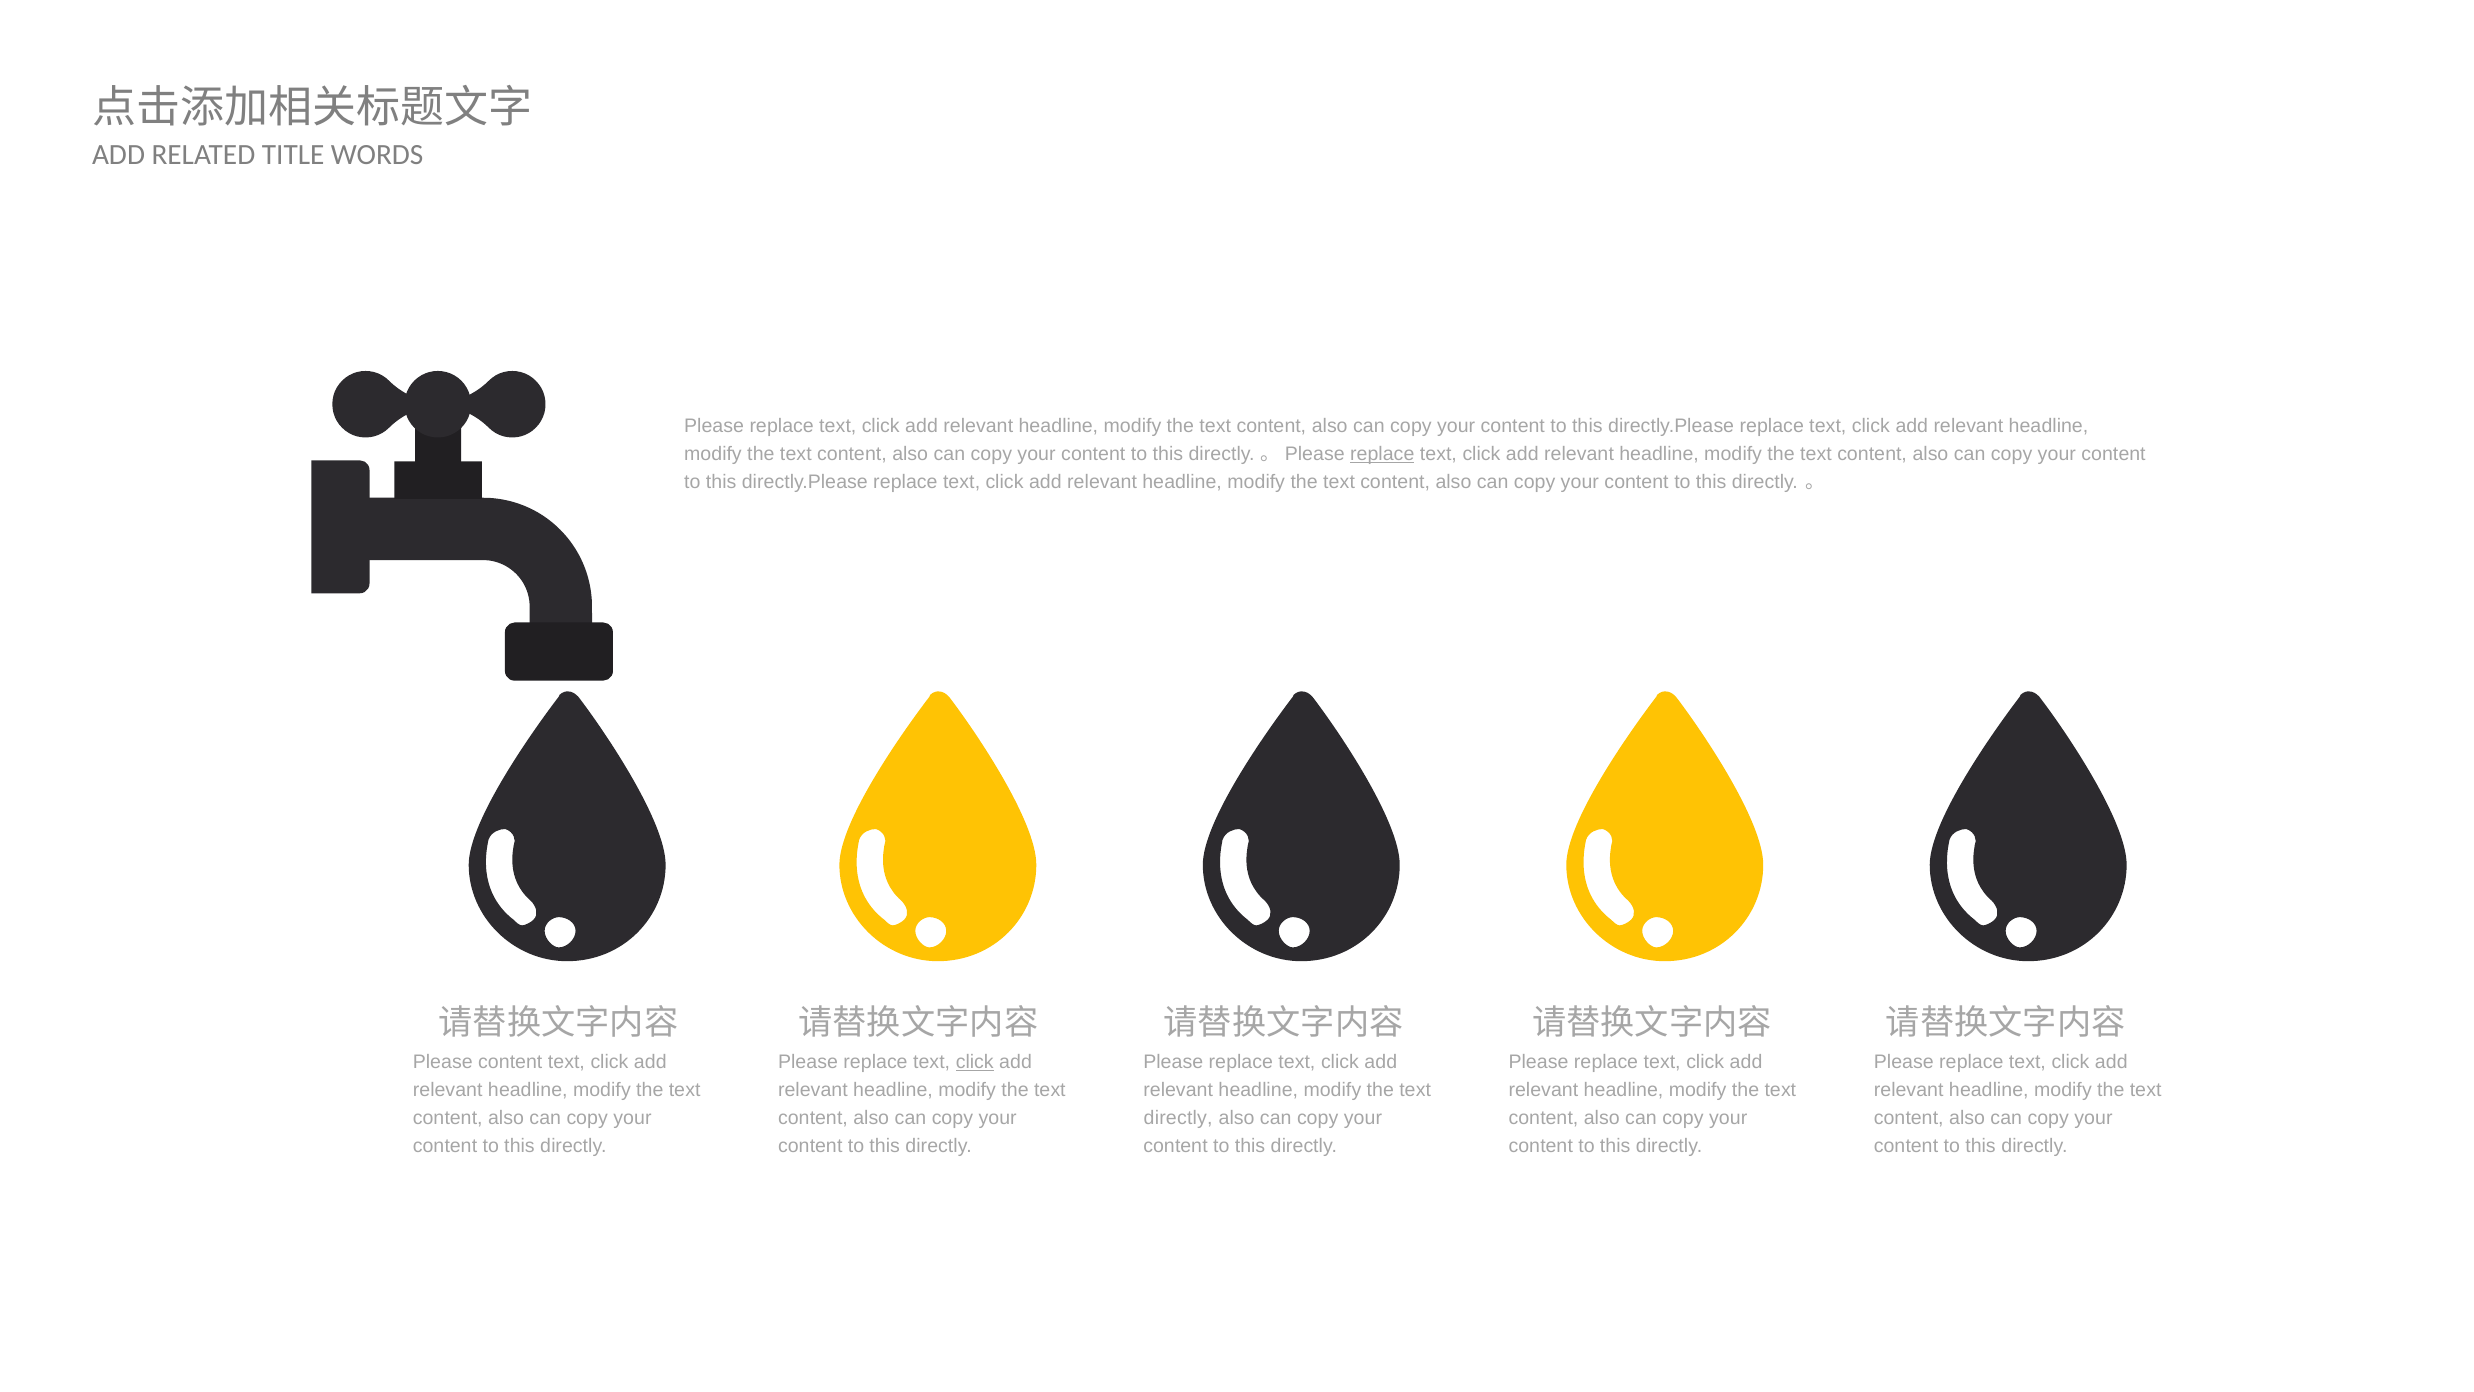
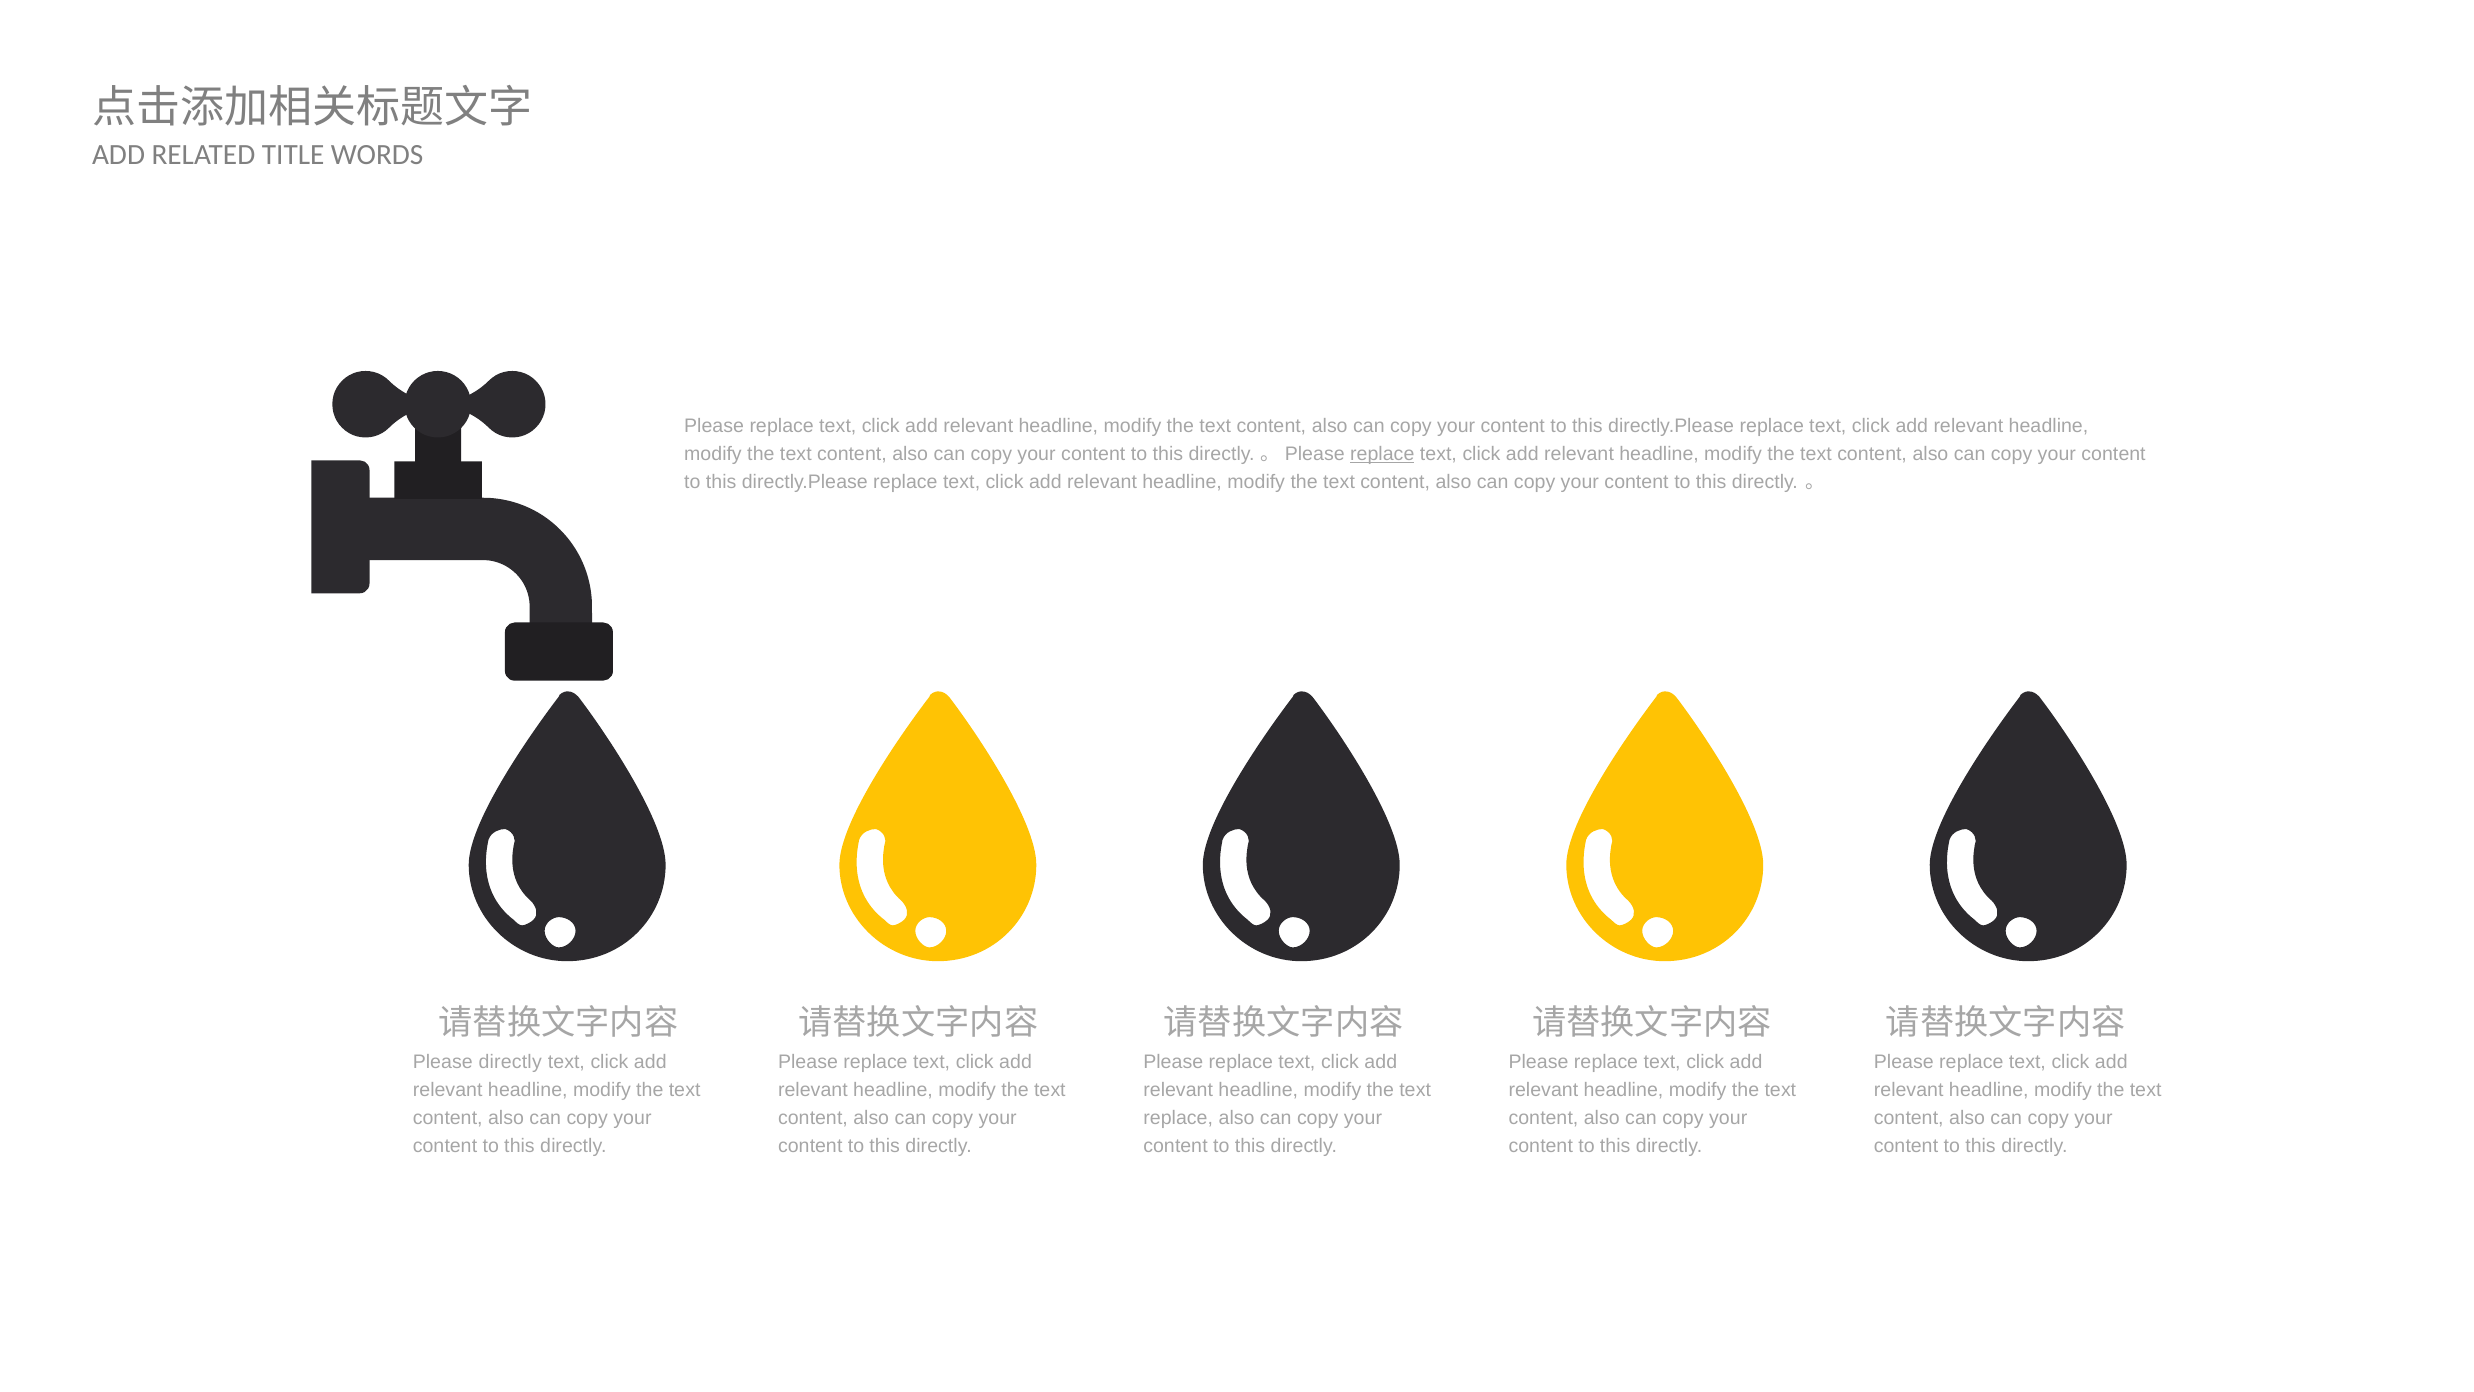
Please content: content -> directly (510, 1062)
click underline: present -> none (975, 1062)
directly: directly -> replace (1178, 1118)
